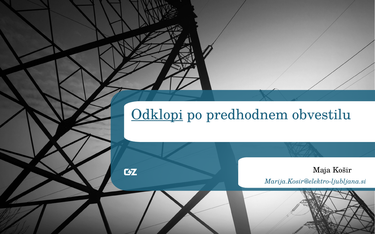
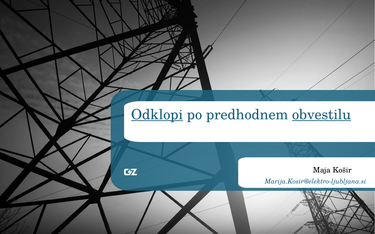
obvestilu underline: none -> present (322, 115)
